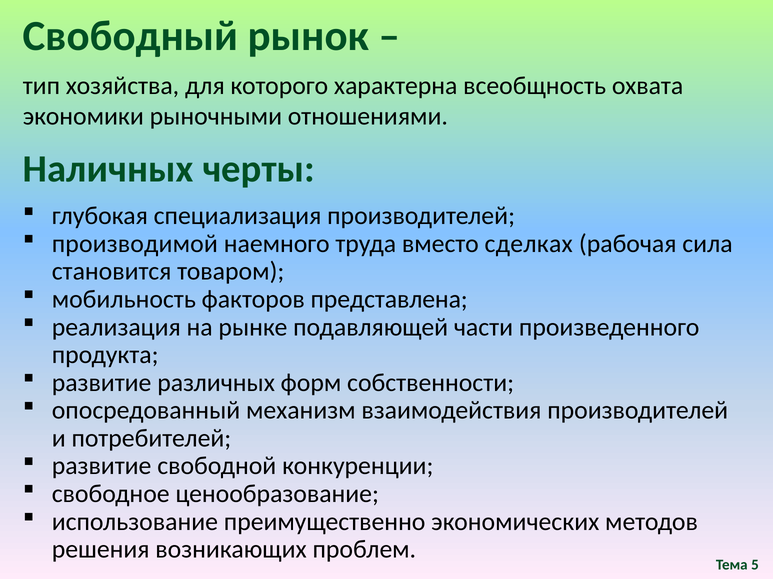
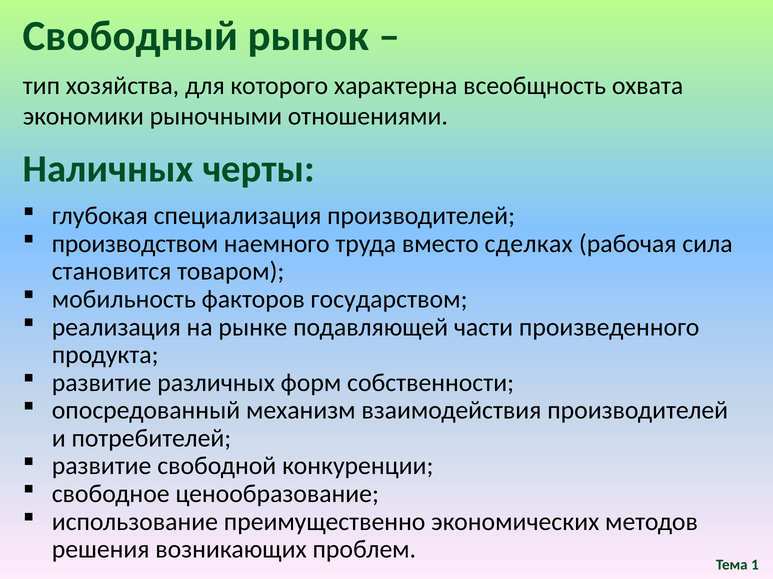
производимой: производимой -> производством (135, 244)
представлена: представлена -> государством (389, 300)
5: 5 -> 1 (755, 565)
